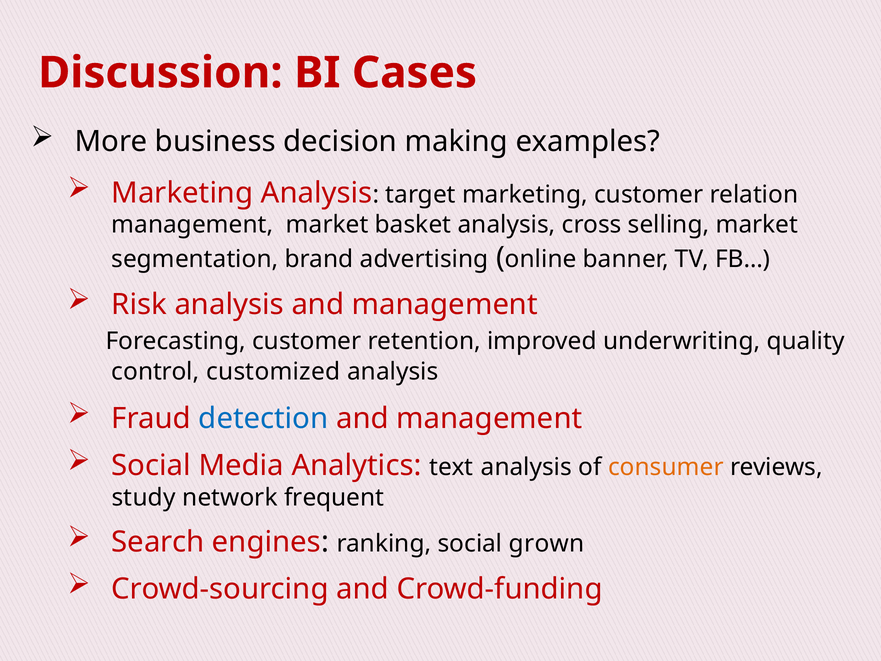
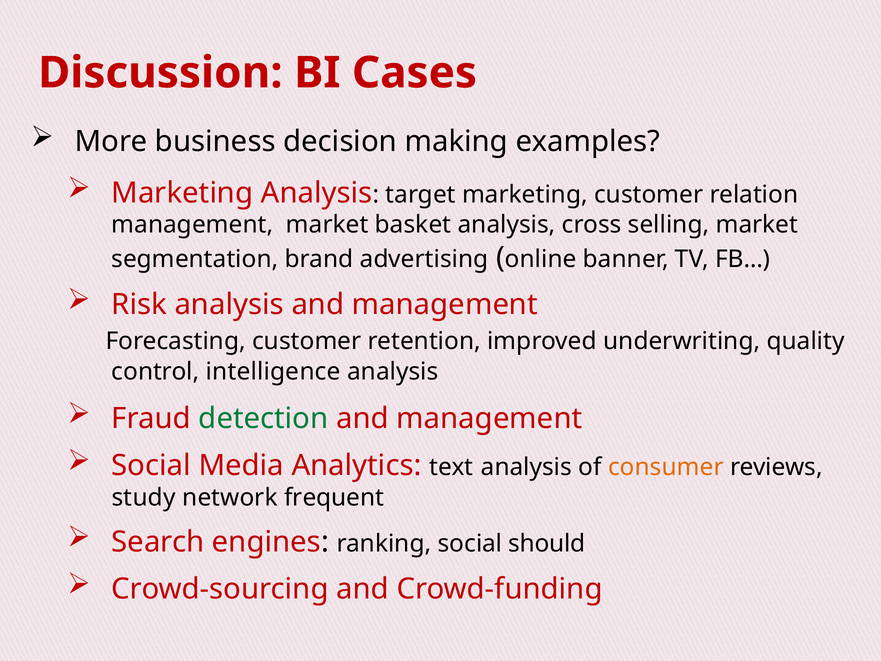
customized: customized -> intelligence (273, 372)
detection colour: blue -> green (263, 418)
grown: grown -> should (547, 543)
